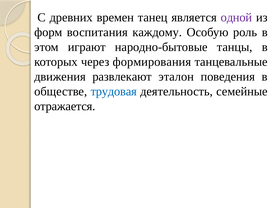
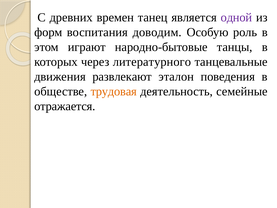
каждому: каждому -> доводим (157, 32)
формирования: формирования -> литературного (152, 62)
трудовая colour: blue -> orange (114, 91)
